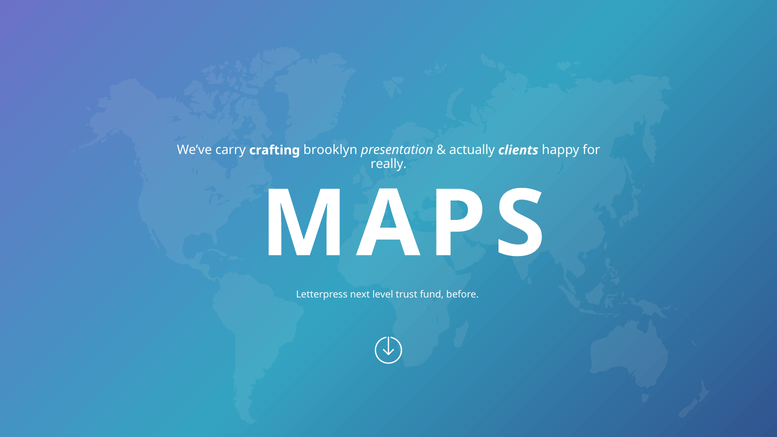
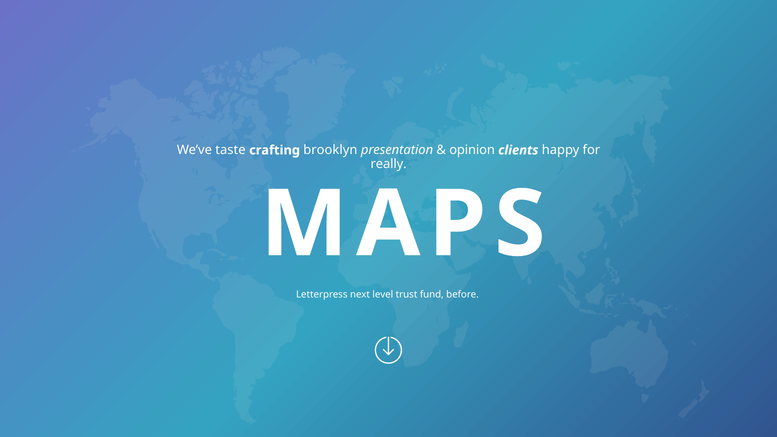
carry: carry -> taste (230, 150)
actually: actually -> opinion (472, 150)
